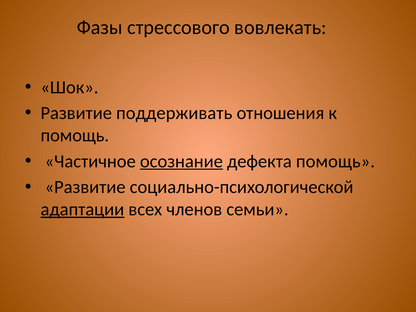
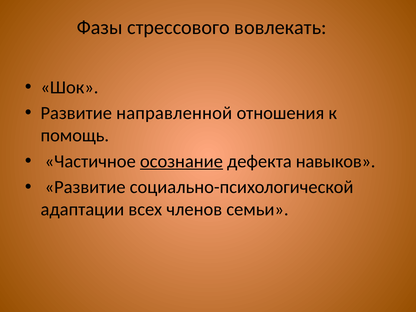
поддерживать: поддерживать -> направленной (174, 113)
дефекта помощь: помощь -> навыков (336, 161)
адаптации underline: present -> none (82, 209)
